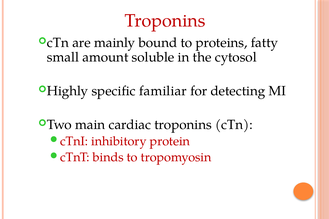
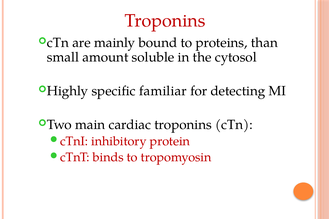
fatty: fatty -> than (264, 43)
